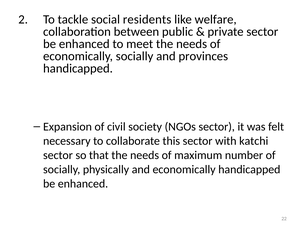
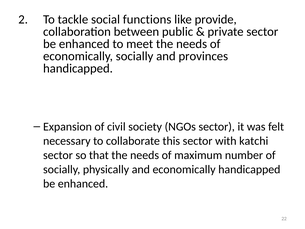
residents: residents -> functions (147, 19)
welfare: welfare -> provide (216, 19)
